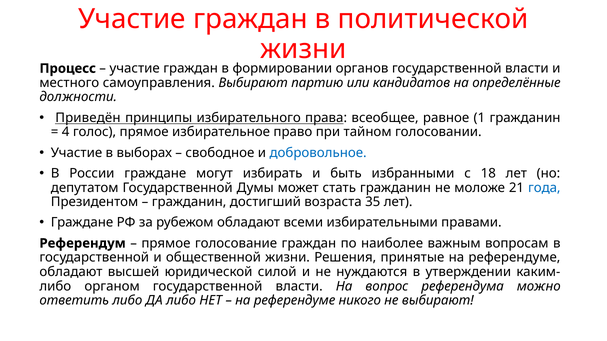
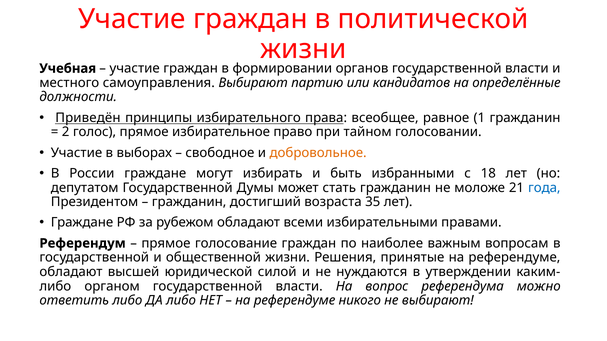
Процесс: Процесс -> Учебная (68, 69)
4: 4 -> 2 (66, 132)
добровольное colour: blue -> orange (318, 153)
